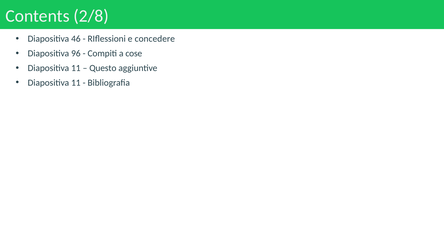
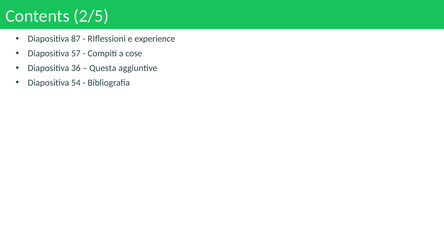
2/8: 2/8 -> 2/5 (91, 16)
46: 46 -> 87 (76, 39)
concedere: concedere -> experience (155, 39)
96: 96 -> 57 (76, 53)
11: 11 -> 36 (76, 68)
Questo: Questo -> Questa (103, 68)
11: 11 -> 54 (76, 83)
